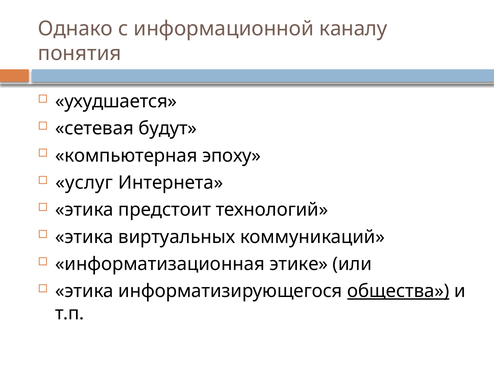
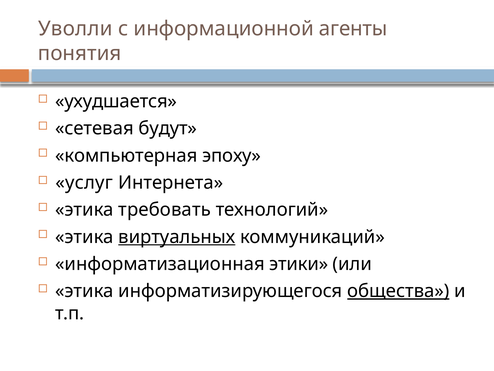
Однако: Однако -> Уволли (75, 29)
каналу: каналу -> агенты (353, 29)
предстоит: предстоит -> требовать (165, 210)
виртуальных underline: none -> present (177, 237)
этике: этике -> этики (299, 264)
